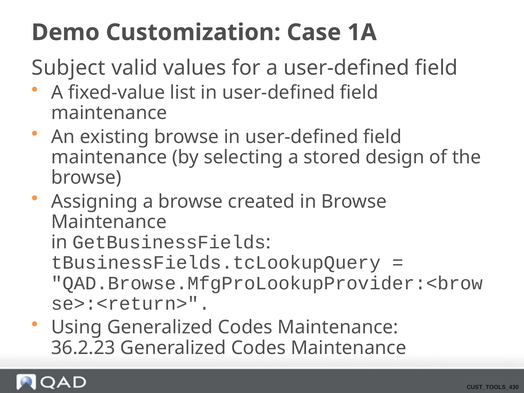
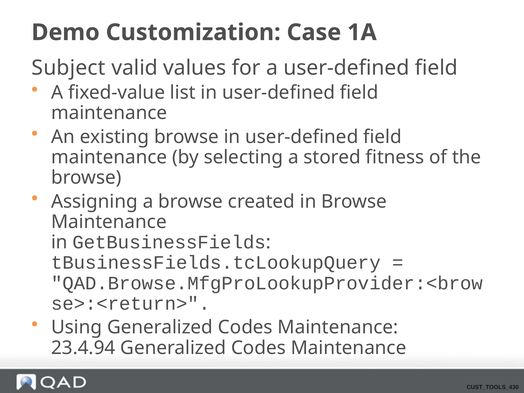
design: design -> fitness (395, 157)
36.2.23: 36.2.23 -> 23.4.94 (83, 348)
